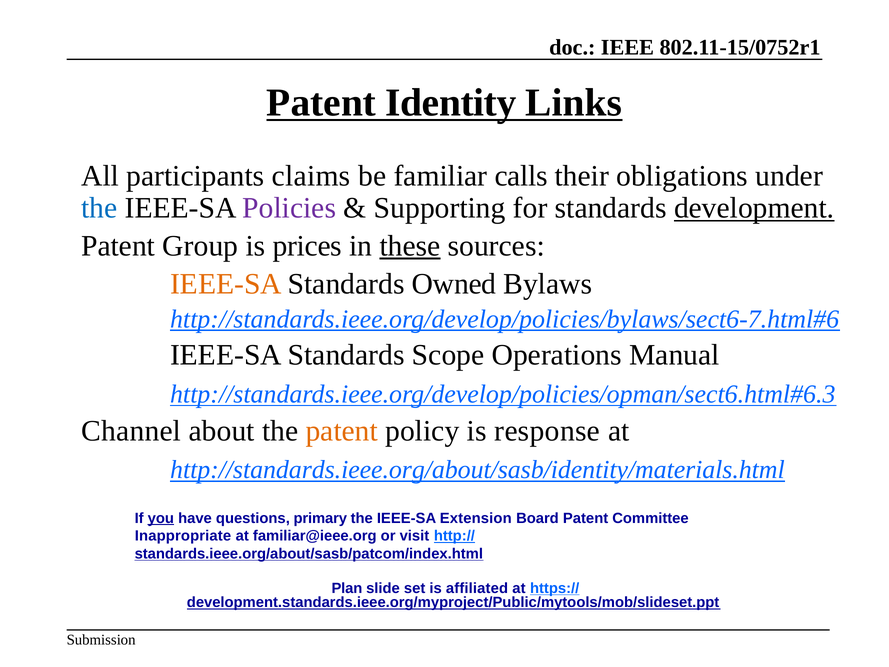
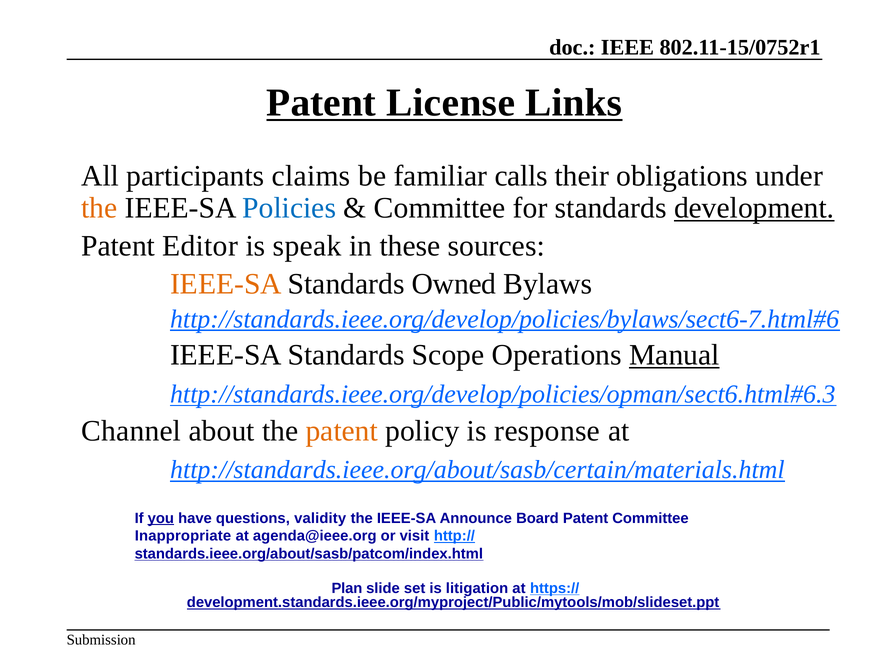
Identity: Identity -> License (451, 103)
the colour: blue -> orange (99, 208)
Policies colour: purple -> blue (289, 208)
Supporting: Supporting -> Committee (440, 208)
Group: Group -> Editor (200, 246)
prices: prices -> speak (307, 246)
these underline: present -> none (410, 246)
Manual underline: none -> present (674, 355)
http://standards.ieee.org/about/sasb/identity/materials.html: http://standards.ieee.org/about/sasb/identity/materials.html -> http://standards.ieee.org/about/sasb/certain/materials.html (477, 470)
primary: primary -> validity (320, 518)
Extension: Extension -> Announce (476, 518)
familiar@ieee.org: familiar@ieee.org -> agenda@ieee.org (315, 536)
affiliated: affiliated -> litigation (477, 588)
